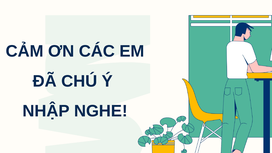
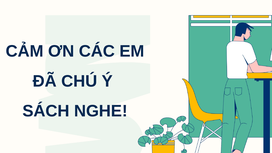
NHẬP: NHẬP -> SÁCH (46, 111)
